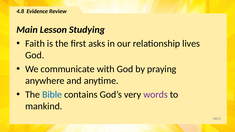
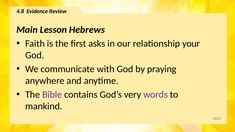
Studying: Studying -> Hebrews (87, 30)
lives: lives -> your (191, 44)
Bible colour: blue -> purple (52, 95)
